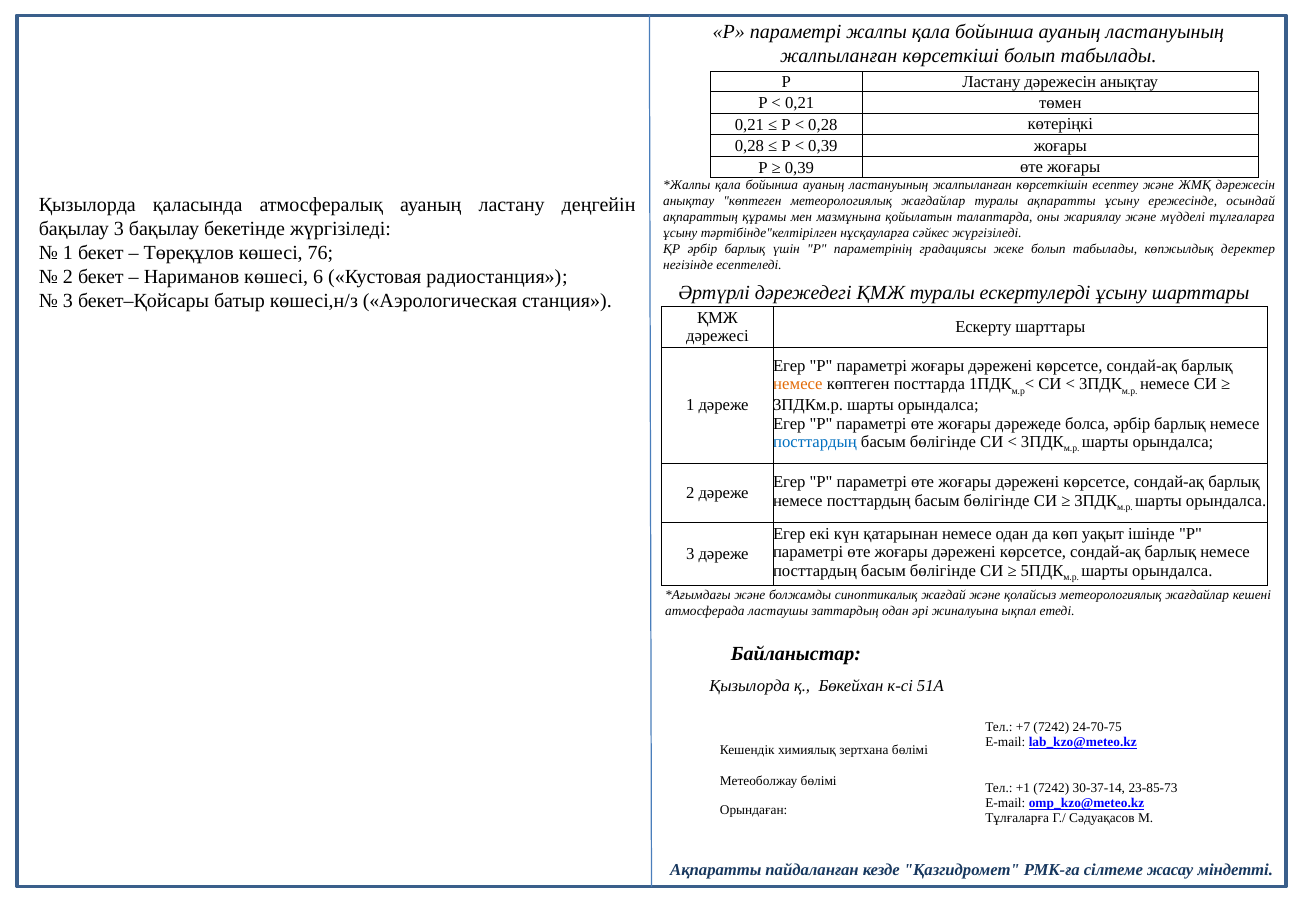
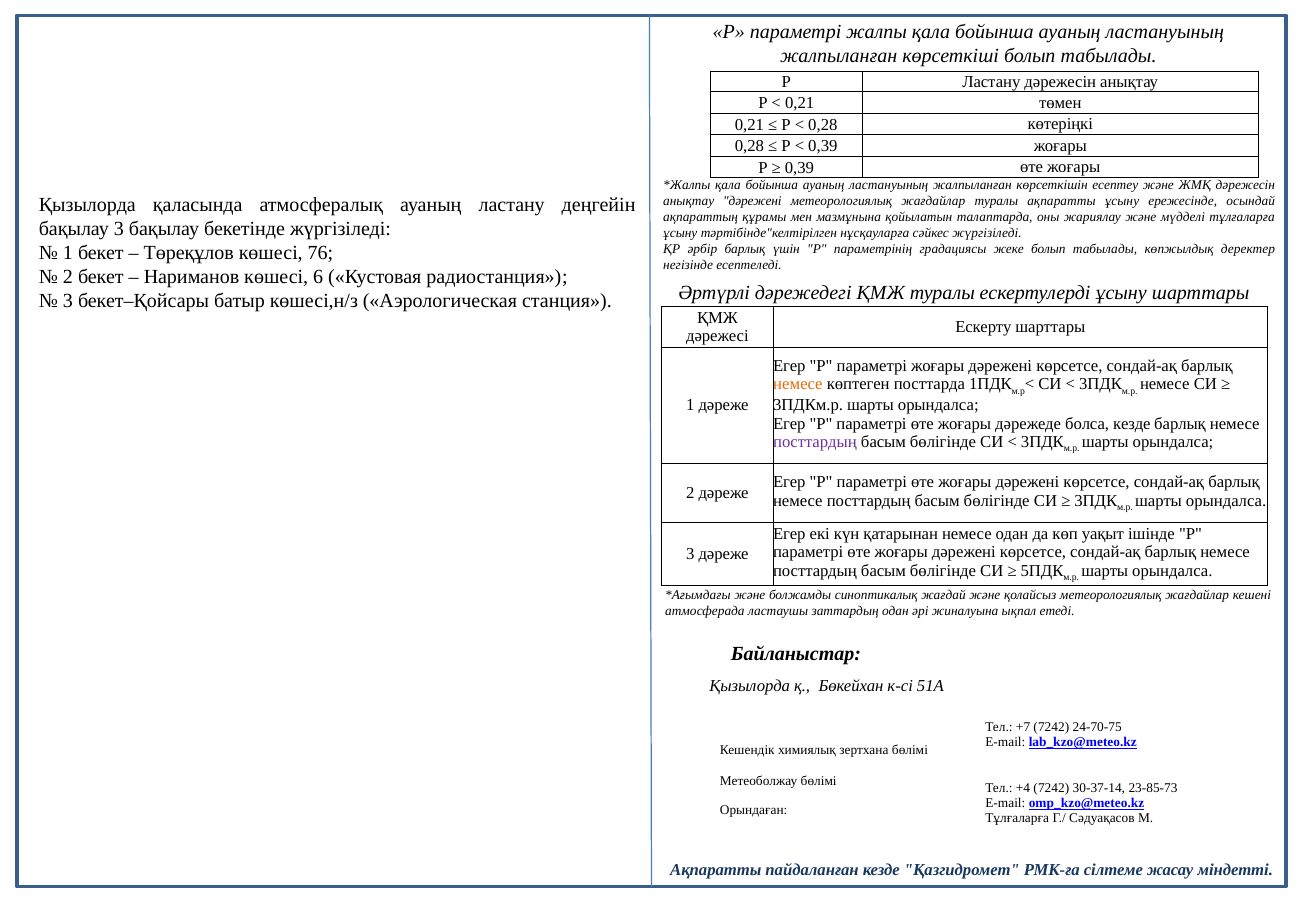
анықтау көптеген: көптеген -> дәрежені (752, 201)
болса әрбір: әрбір -> кезде (1132, 424)
посттардың colour: blue -> purple (815, 442)
+1: +1 -> +4 (1023, 788)
